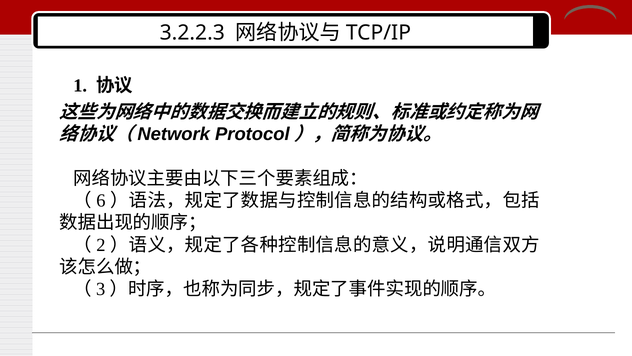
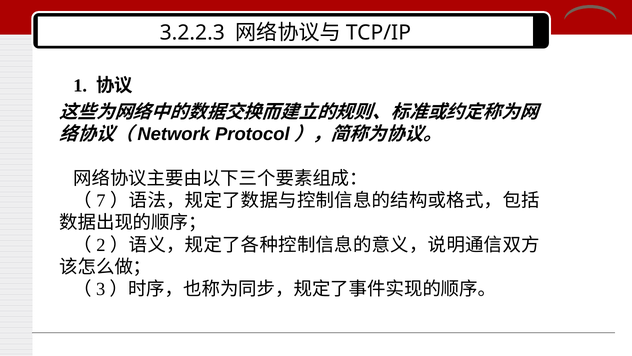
6: 6 -> 7 (101, 200)
